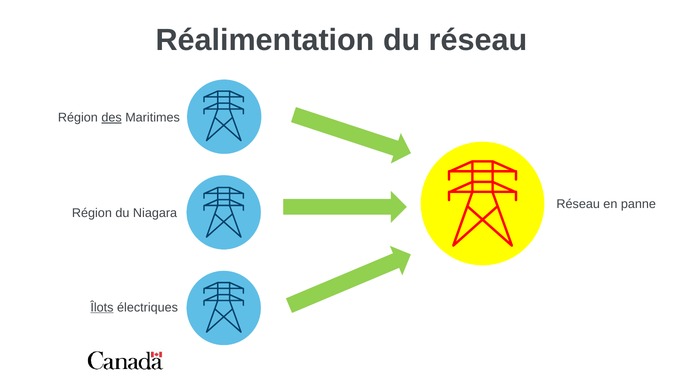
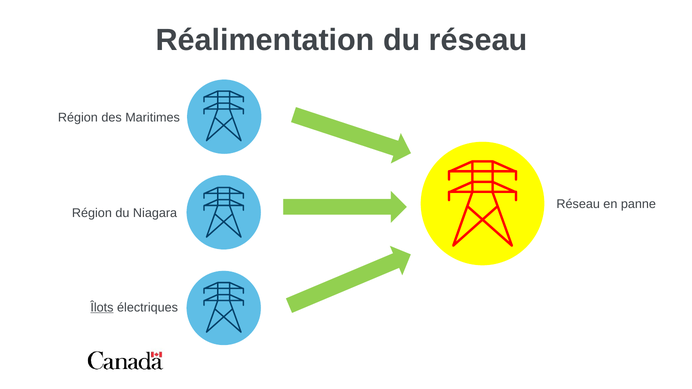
des underline: present -> none (112, 118)
